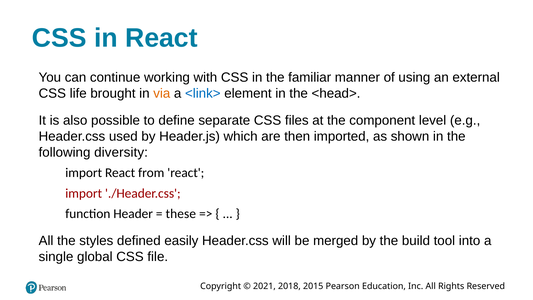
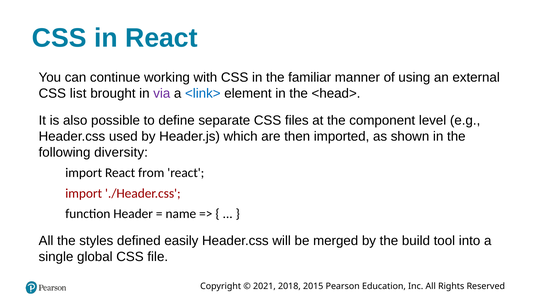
life: life -> list (78, 93)
via colour: orange -> purple (162, 93)
these: these -> name (181, 214)
